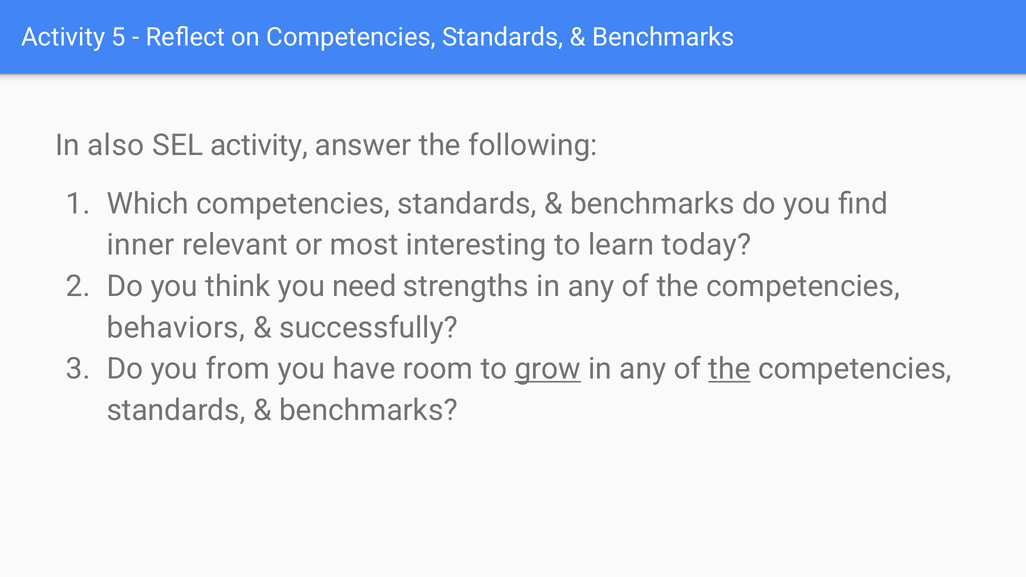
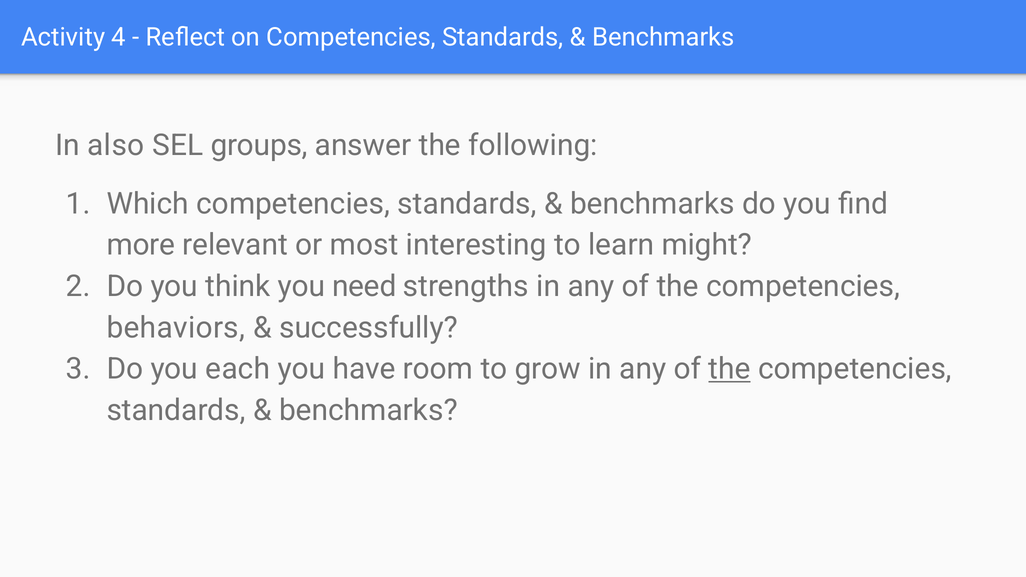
5: 5 -> 4 (119, 37)
SEL activity: activity -> groups (259, 146)
inner: inner -> more (141, 245)
today: today -> might (707, 245)
from: from -> each (238, 369)
grow underline: present -> none (548, 369)
